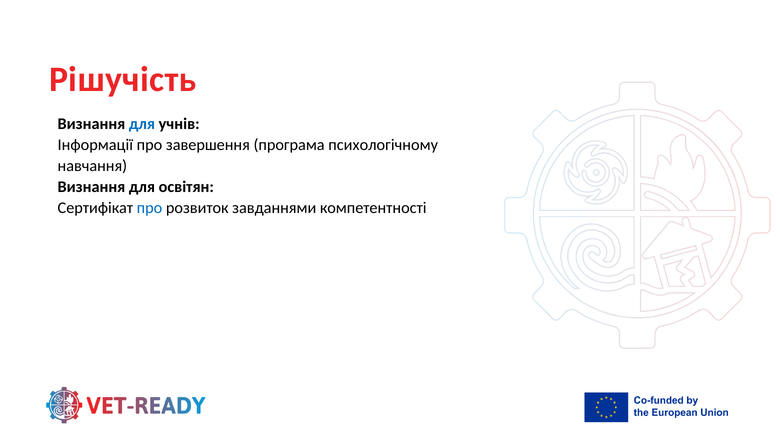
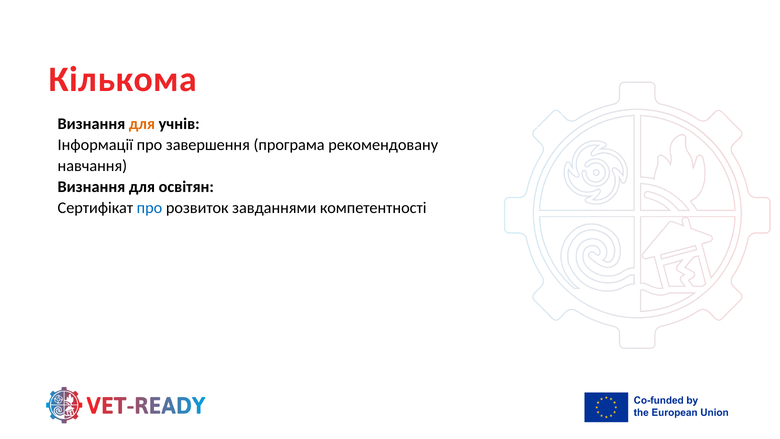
Рішучість: Рішучість -> Кількома (123, 79)
для colour: blue -> orange (142, 124)
психологічному: психологічному -> рекомендовану (383, 145)
